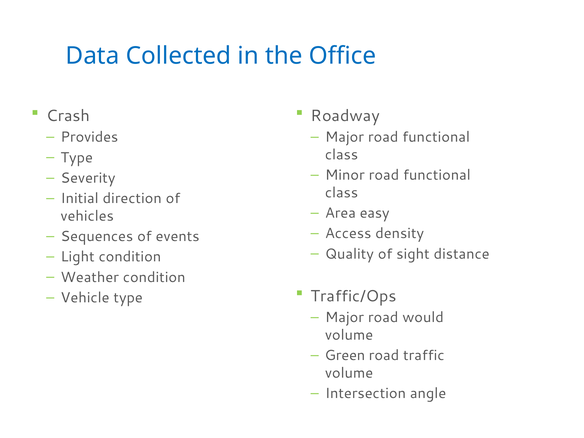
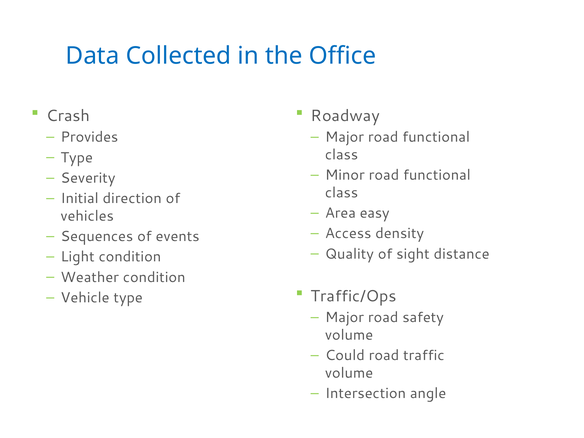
would: would -> safety (423, 317)
Green: Green -> Could (345, 355)
